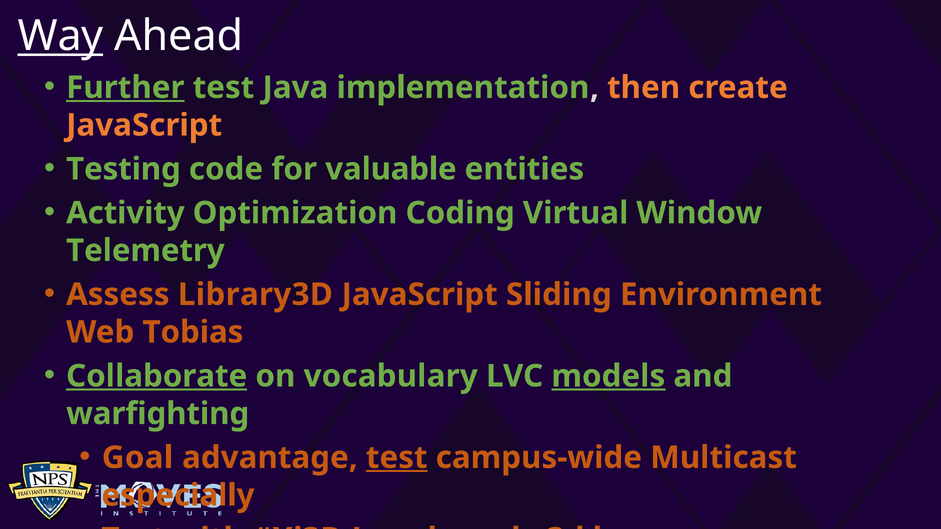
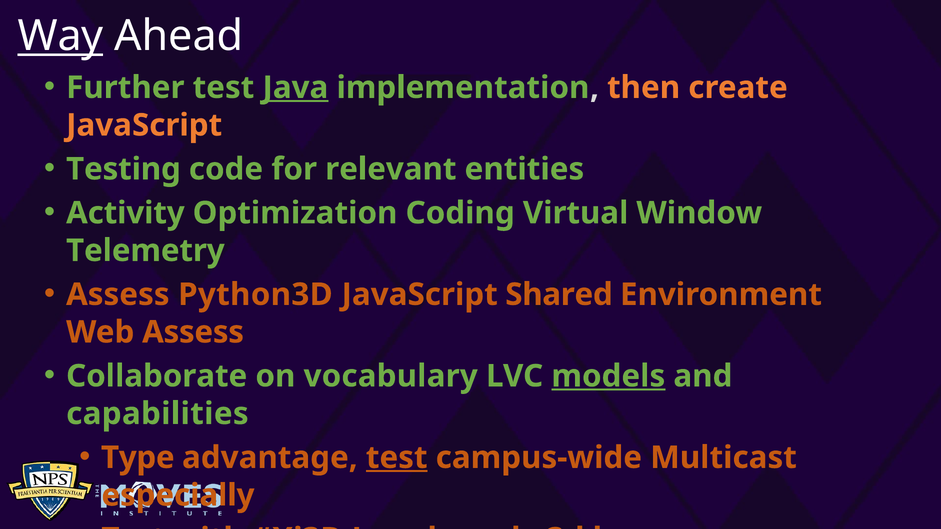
Further underline: present -> none (125, 88)
Java underline: none -> present (295, 88)
valuable: valuable -> relevant (391, 169)
Library3D: Library3D -> Python3D (255, 295)
Sliding: Sliding -> Shared (559, 295)
Web Tobias: Tobias -> Assess (193, 332)
Collaborate underline: present -> none (157, 376)
warfighting: warfighting -> capabilities (157, 414)
Goal: Goal -> Type (138, 458)
